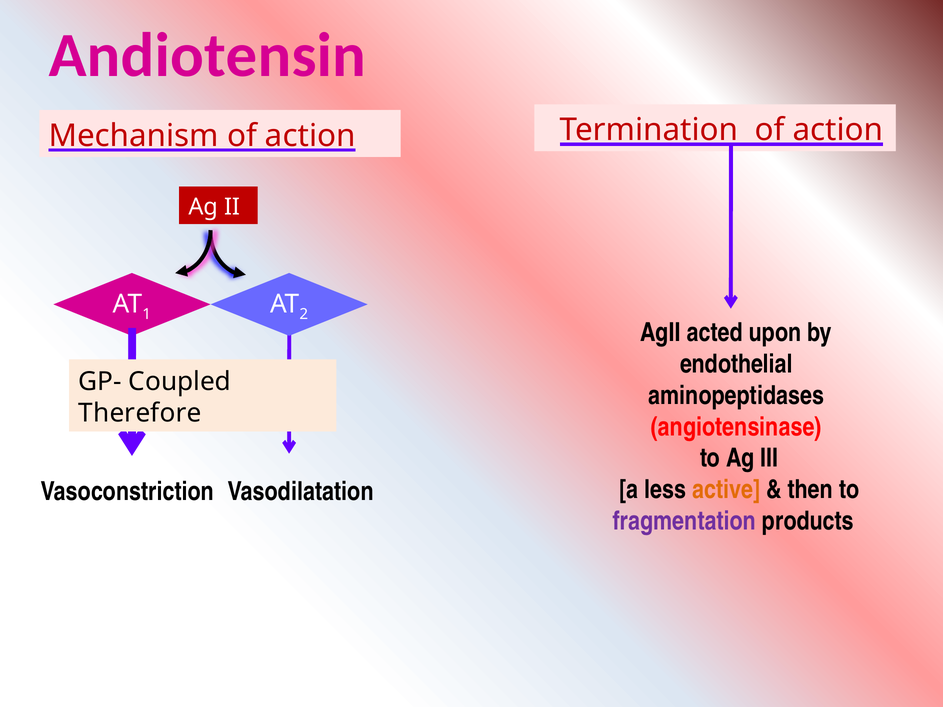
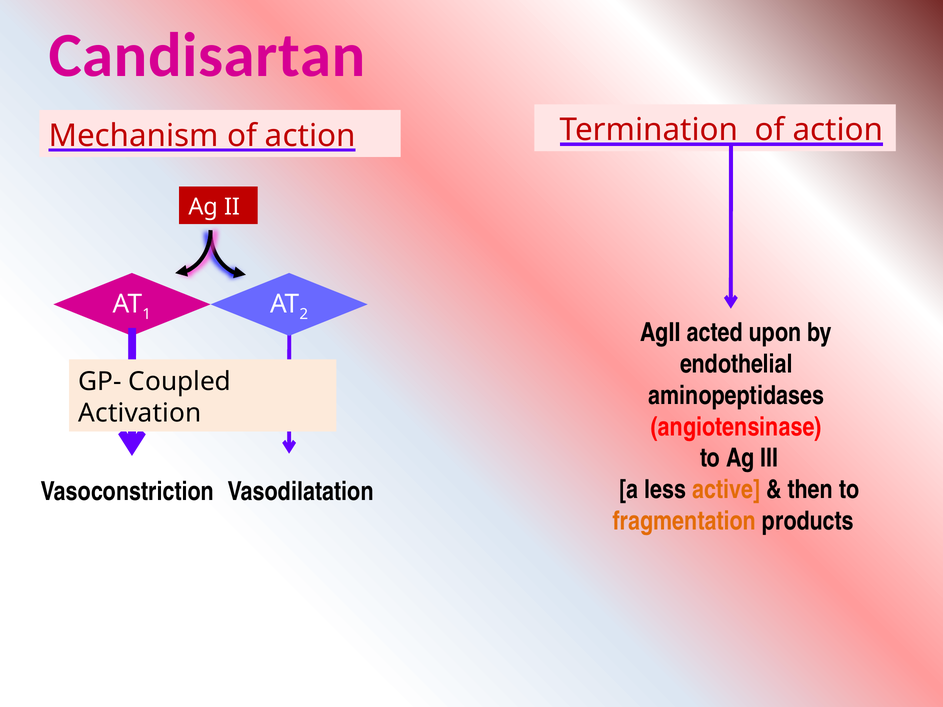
Andiotensin: Andiotensin -> Candisartan (207, 55)
Therefore: Therefore -> Activation (140, 413)
fragmentation colour: purple -> orange (684, 521)
